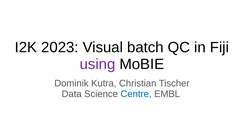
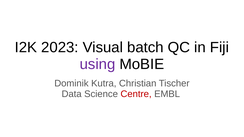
Centre colour: blue -> red (136, 94)
